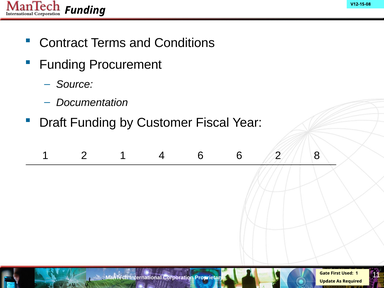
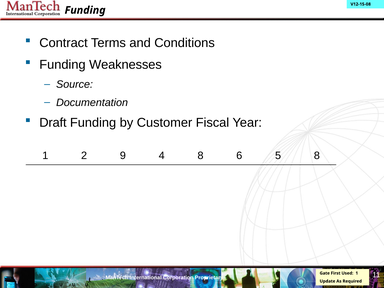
Procurement: Procurement -> Weaknesses (125, 65)
2 1: 1 -> 9 (123, 156)
4 6: 6 -> 8 (200, 156)
6 2: 2 -> 5 (278, 156)
